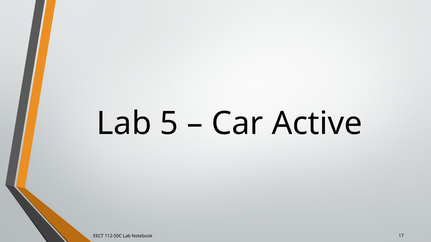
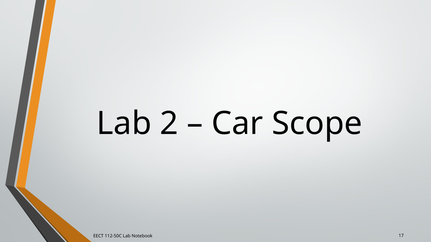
5: 5 -> 2 (169, 124)
Active: Active -> Scope (317, 124)
